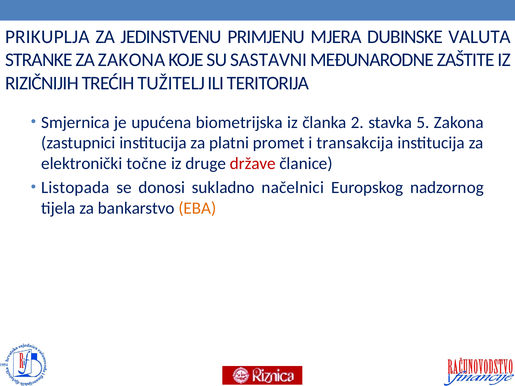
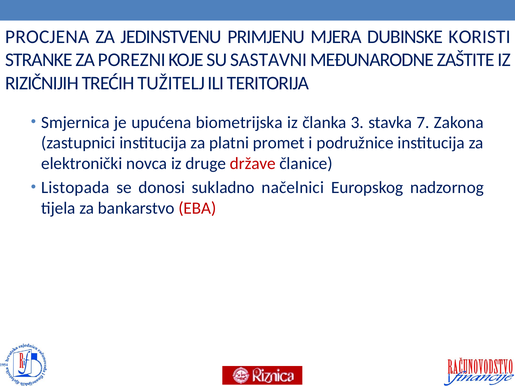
PRIKUPLJA: PRIKUPLJA -> PROCJENA (47, 37)
VALUTA: VALUTA -> KORISTI (480, 37)
ZA ZAKONA: ZAKONA -> POREZNI (132, 60)
2: 2 -> 3 (357, 122)
5: 5 -> 7 (423, 122)
transakcija: transakcija -> podružnice (355, 143)
točne: točne -> novca (147, 164)
EBA colour: orange -> red (197, 208)
